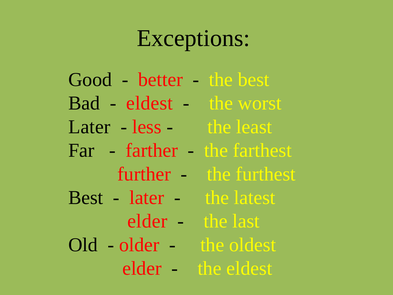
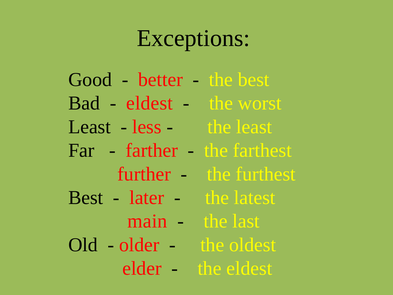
Later: Later -> Least (90, 127)
elder: elder -> main (147, 221)
